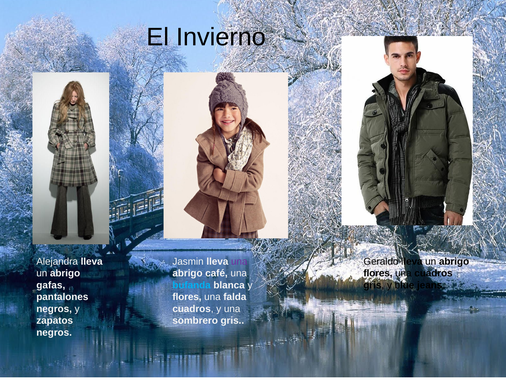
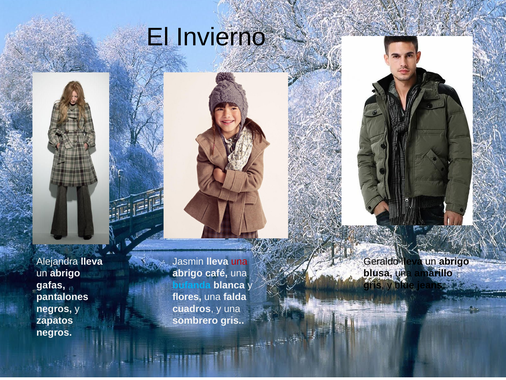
una colour: purple -> red (239, 261)
flores: flores -> blusa (378, 273)
una cuadros: cuadros -> amarillo (433, 273)
